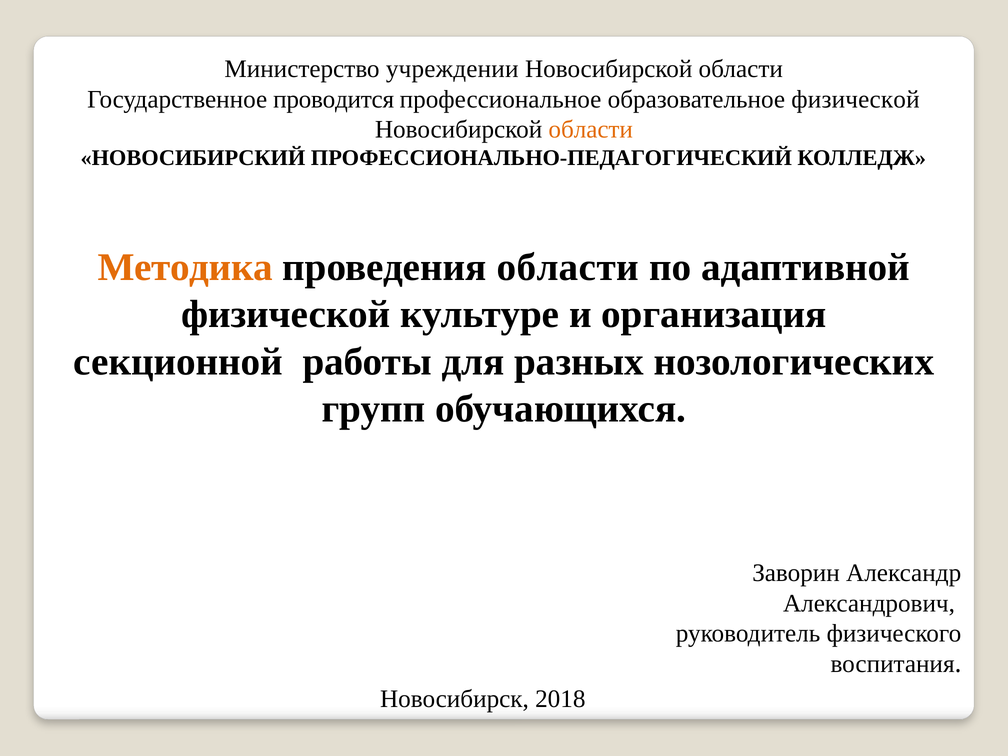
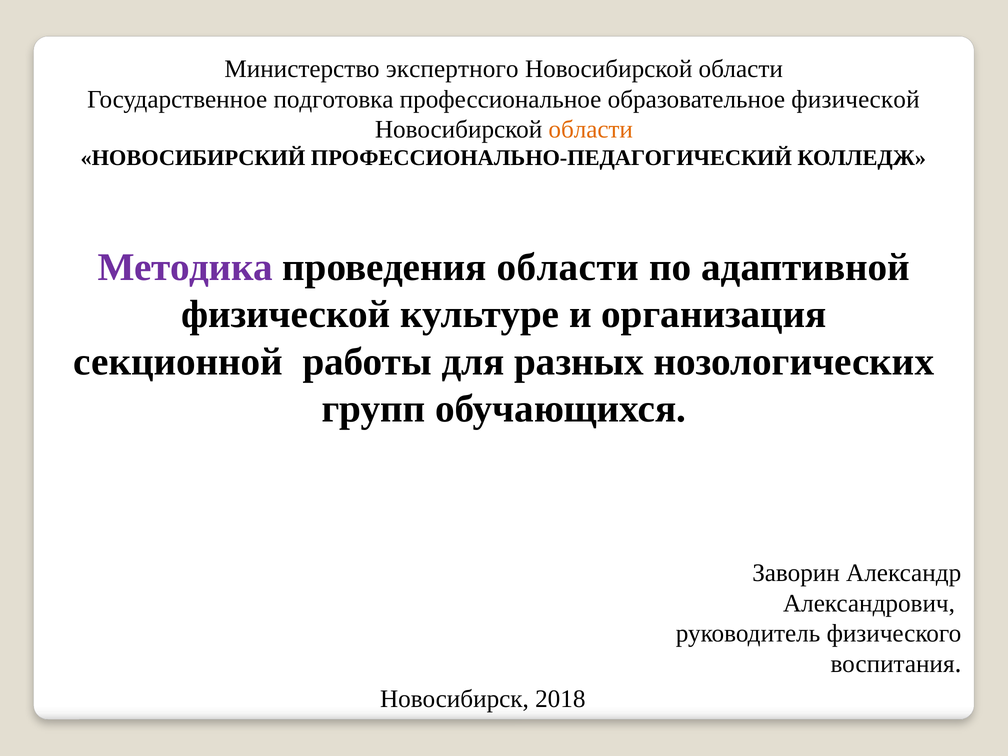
учреждении: учреждении -> экспертного (452, 69)
проводится: проводится -> подготовка (334, 99)
Методика colour: orange -> purple (185, 267)
